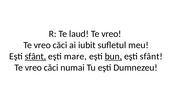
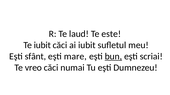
laud Te vreo: vreo -> este (111, 34)
vreo: vreo -> iubit (42, 45)
sfânt underline: present -> none (35, 57)
sfânt: sfânt -> scriai (151, 57)
